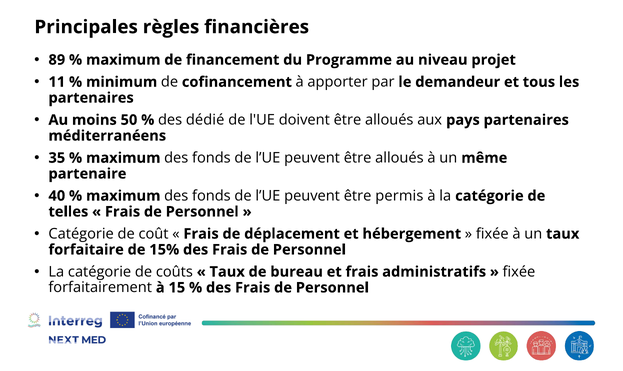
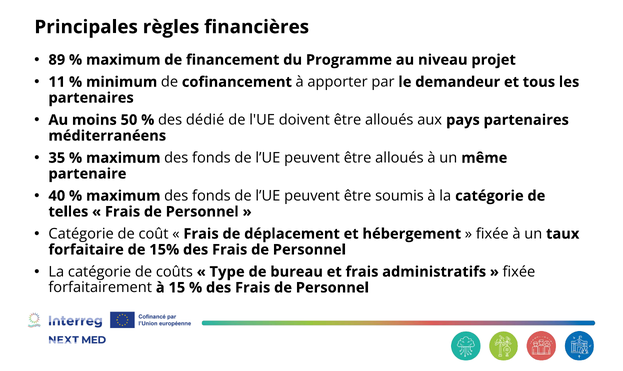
permis: permis -> soumis (399, 196)
Taux: Taux -> Type (227, 272)
